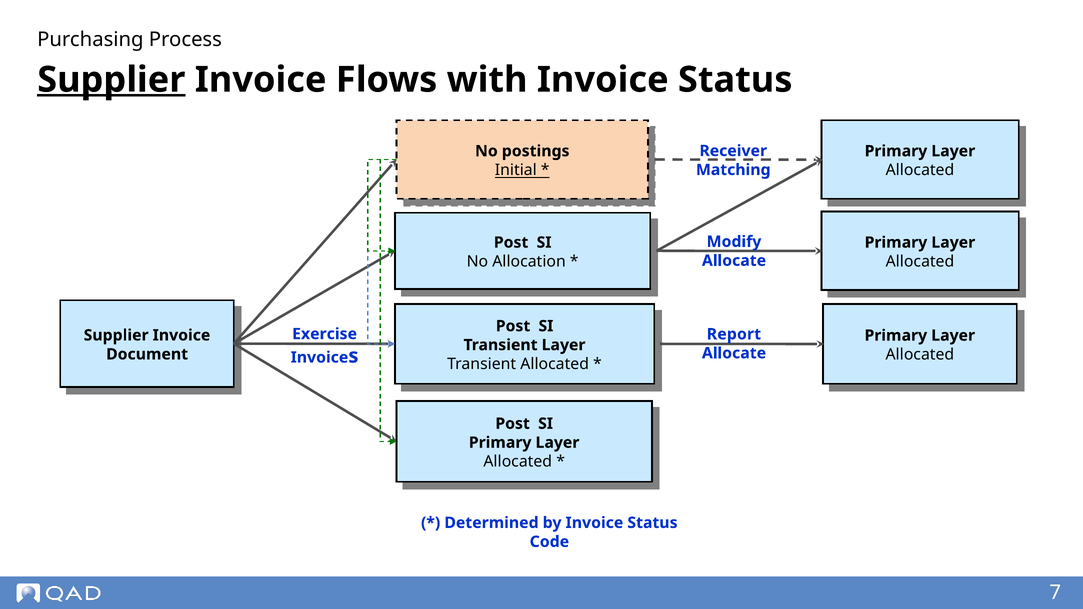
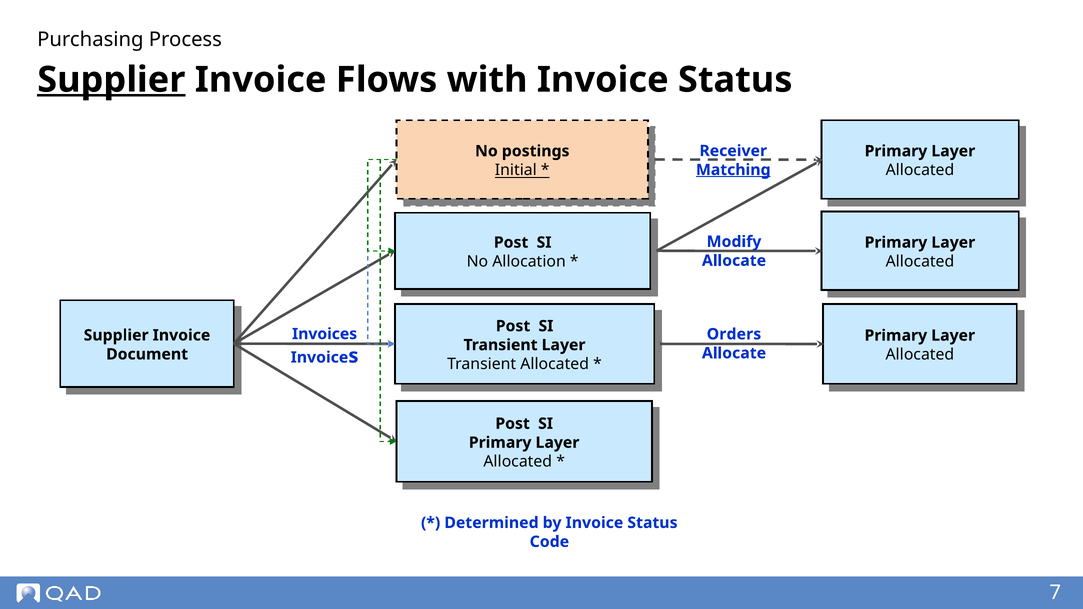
Matching underline: none -> present (733, 170)
Exercise: Exercise -> Invoices (325, 334)
Report: Report -> Orders (734, 334)
